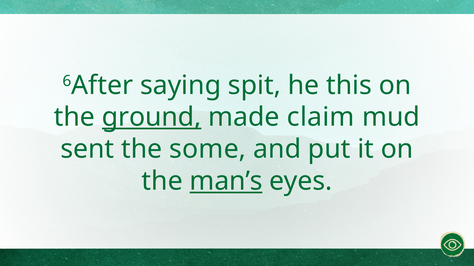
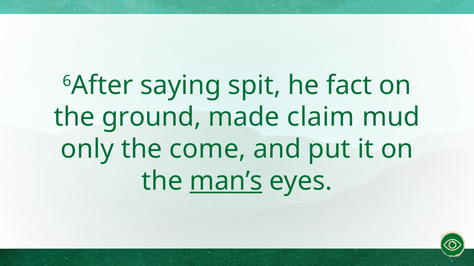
this: this -> fact (349, 85)
ground underline: present -> none (152, 117)
sent: sent -> only (87, 149)
some: some -> come (208, 149)
